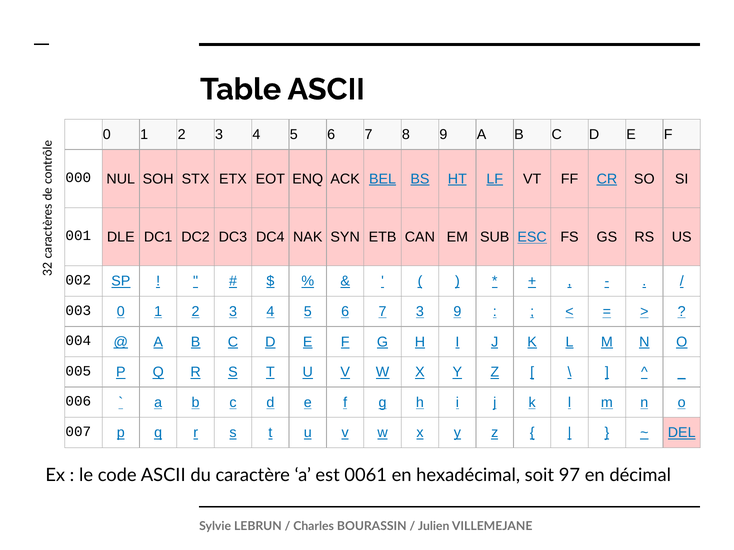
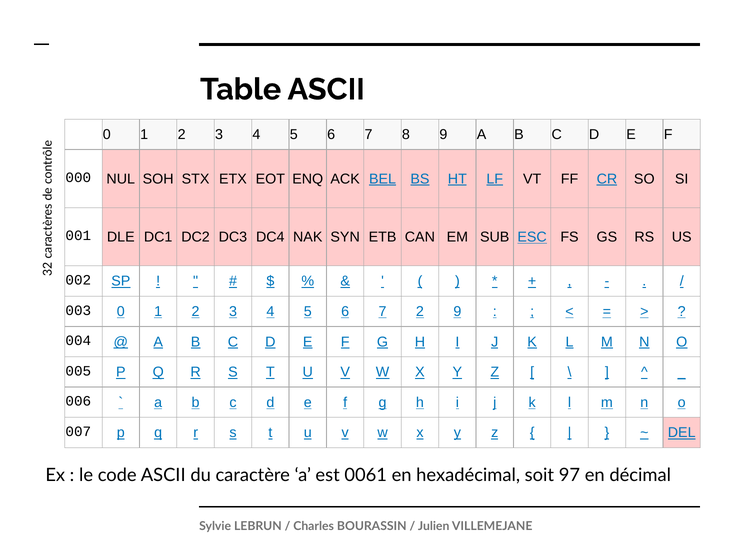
7 3: 3 -> 2 (420, 312)
